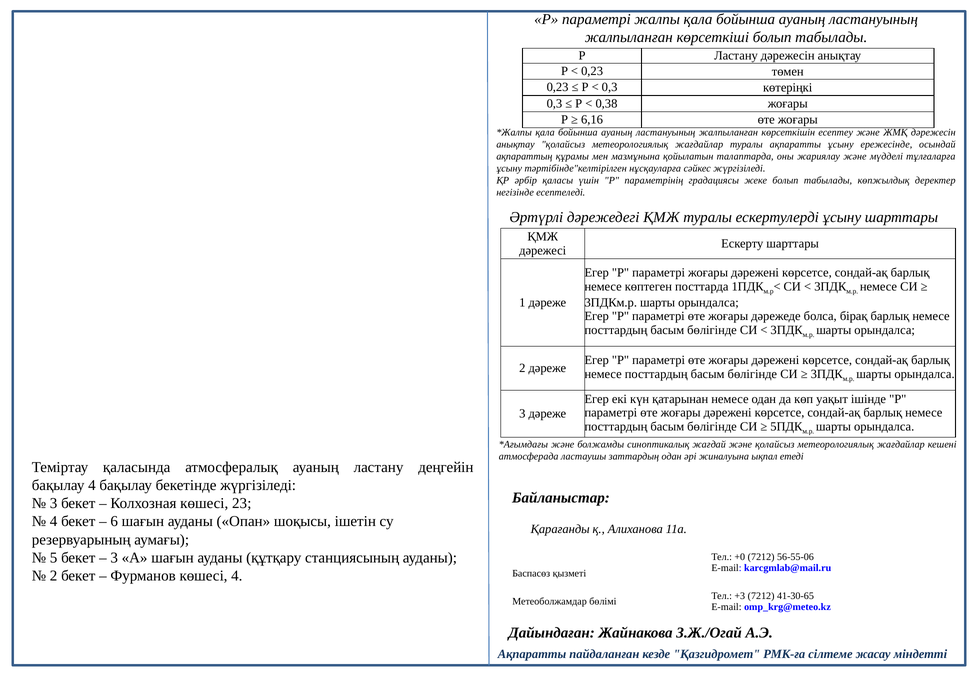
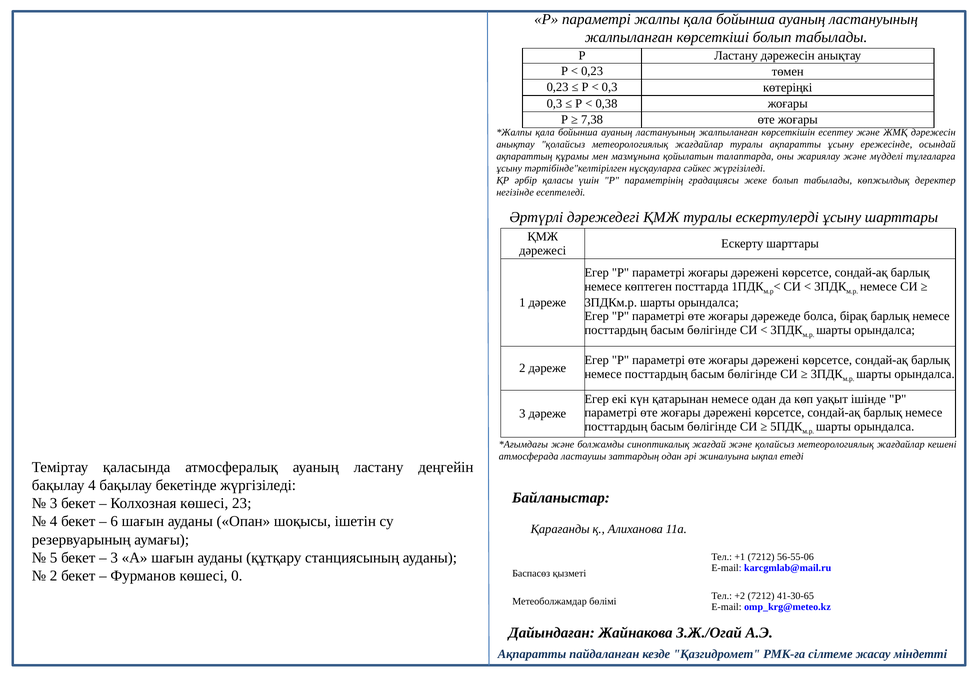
6,16: 6,16 -> 7,38 (592, 120)
+0: +0 -> +1 (740, 557)
көшесі 4: 4 -> 0 (237, 576)
+3: +3 -> +2 (740, 596)
